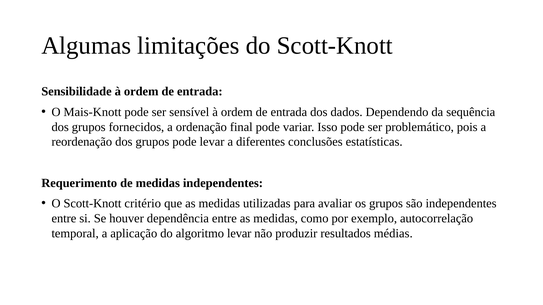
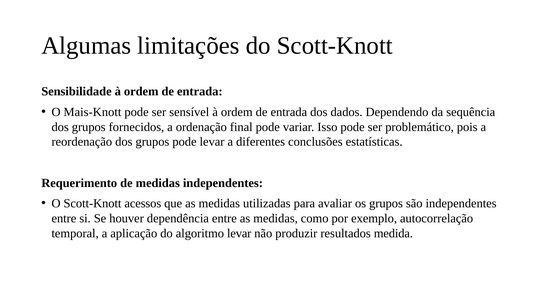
critério: critério -> acessos (143, 204)
médias: médias -> medida (393, 234)
